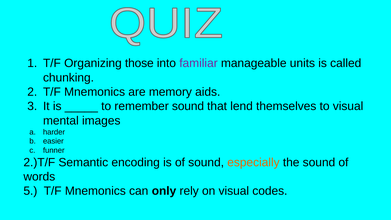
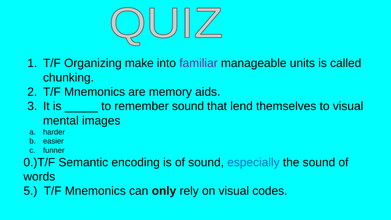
those: those -> make (139, 63)
2.)T/F: 2.)T/F -> 0.)T/F (39, 162)
especially colour: orange -> blue (253, 162)
